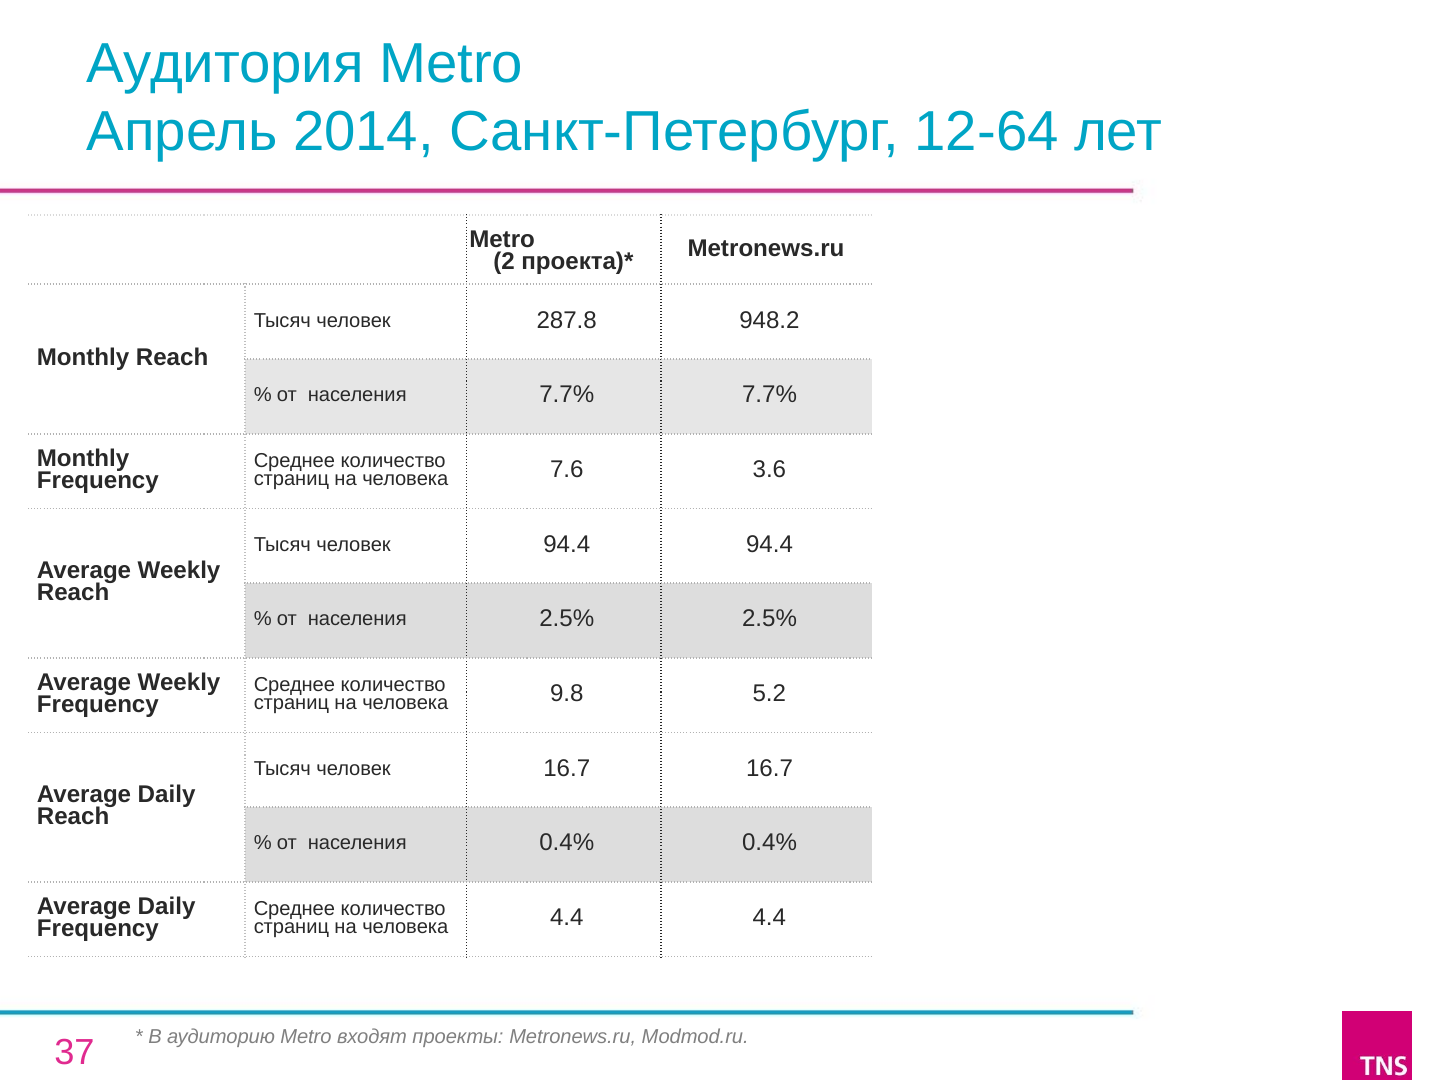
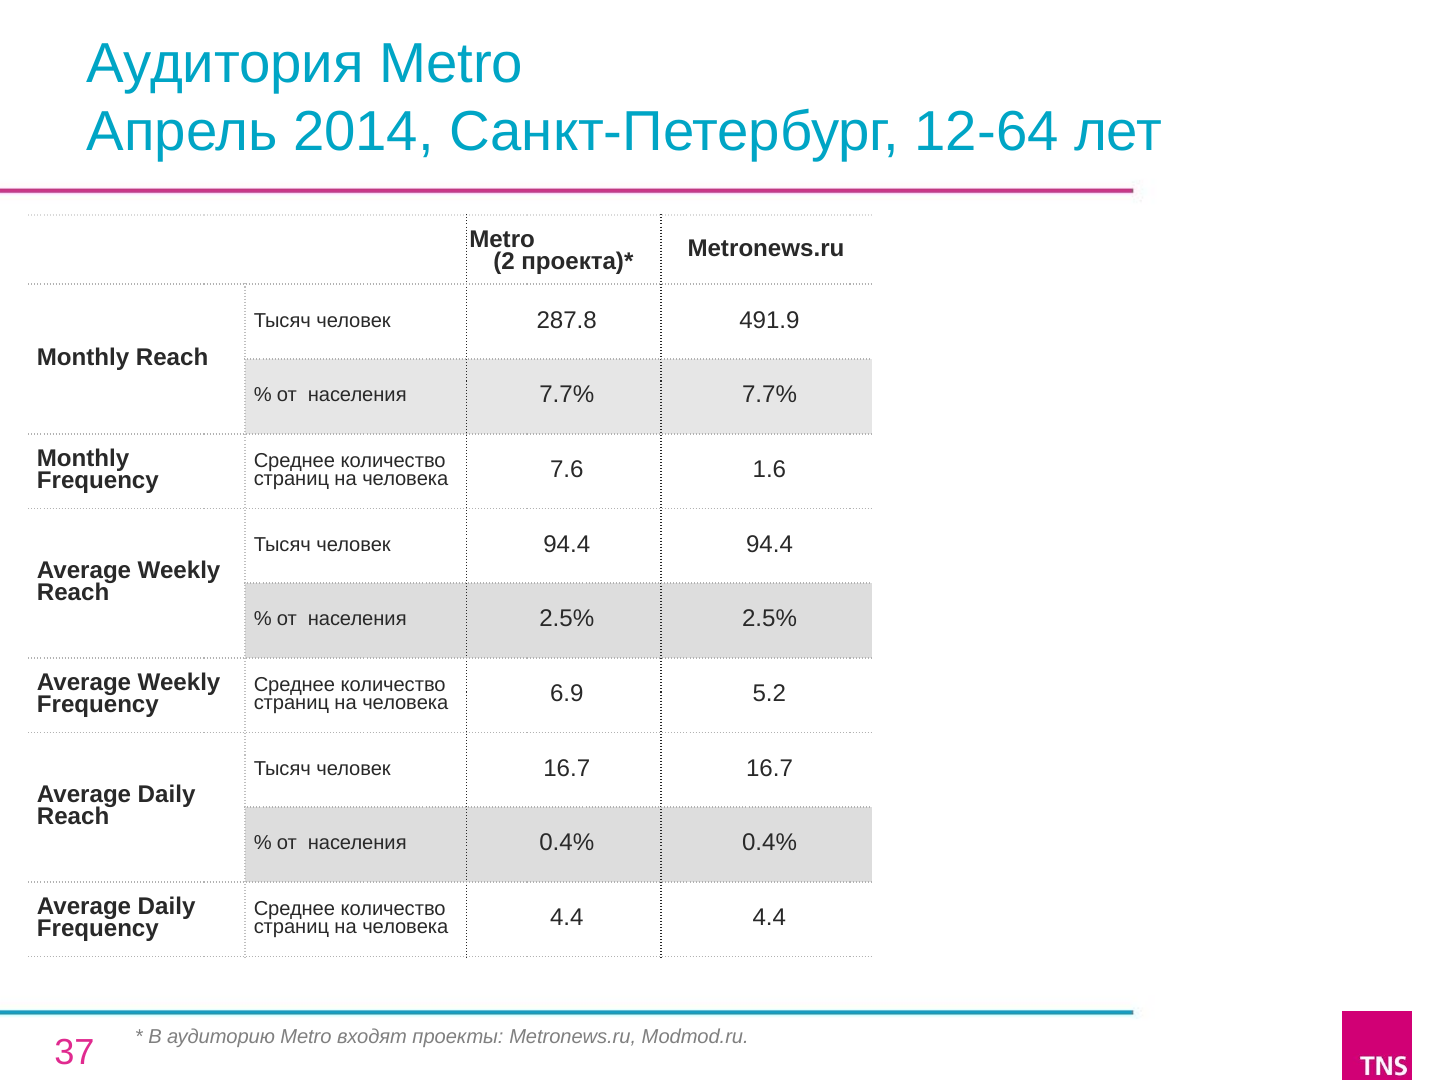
948.2: 948.2 -> 491.9 (769, 320)
3.6: 3.6 -> 1.6 (769, 469)
9.8: 9.8 -> 6.9 (567, 693)
